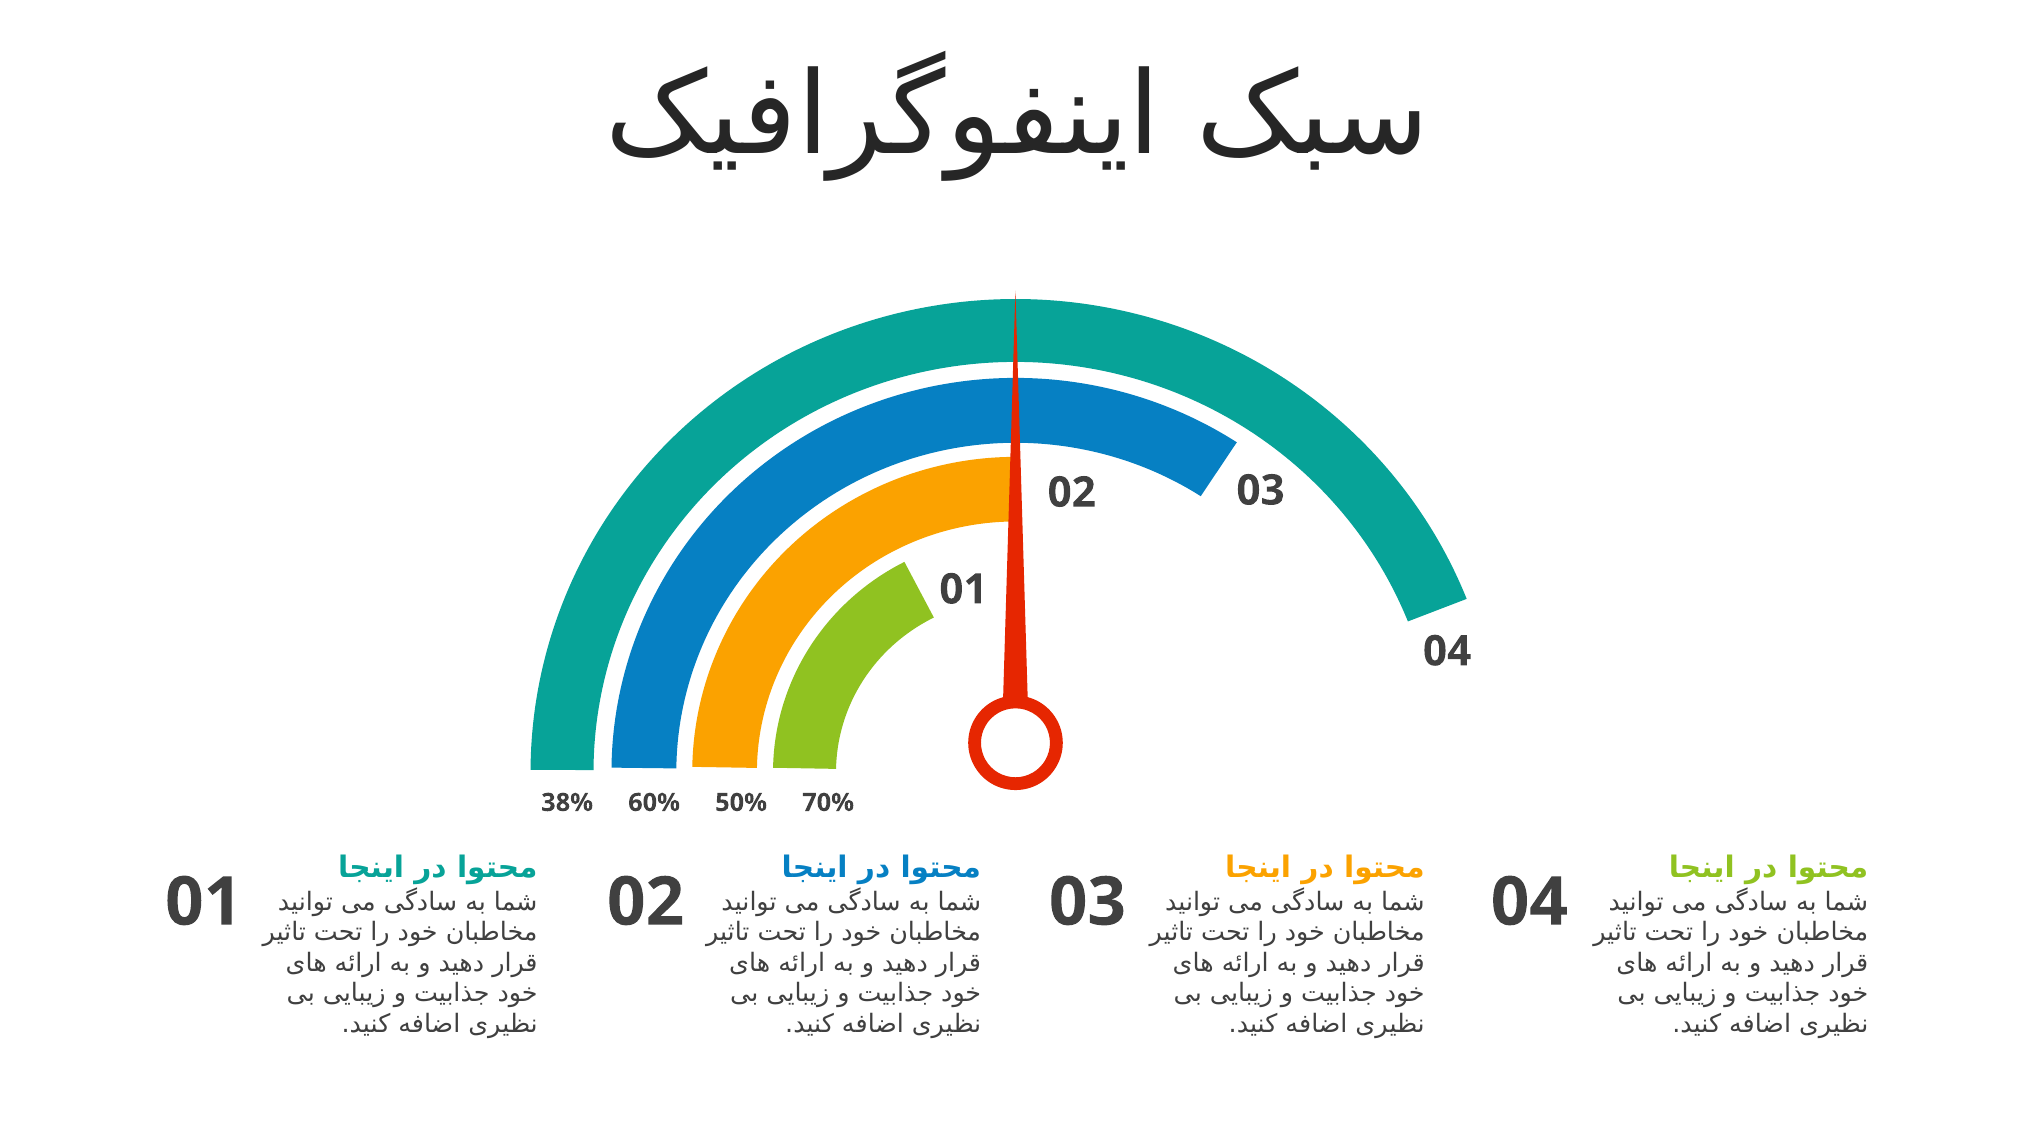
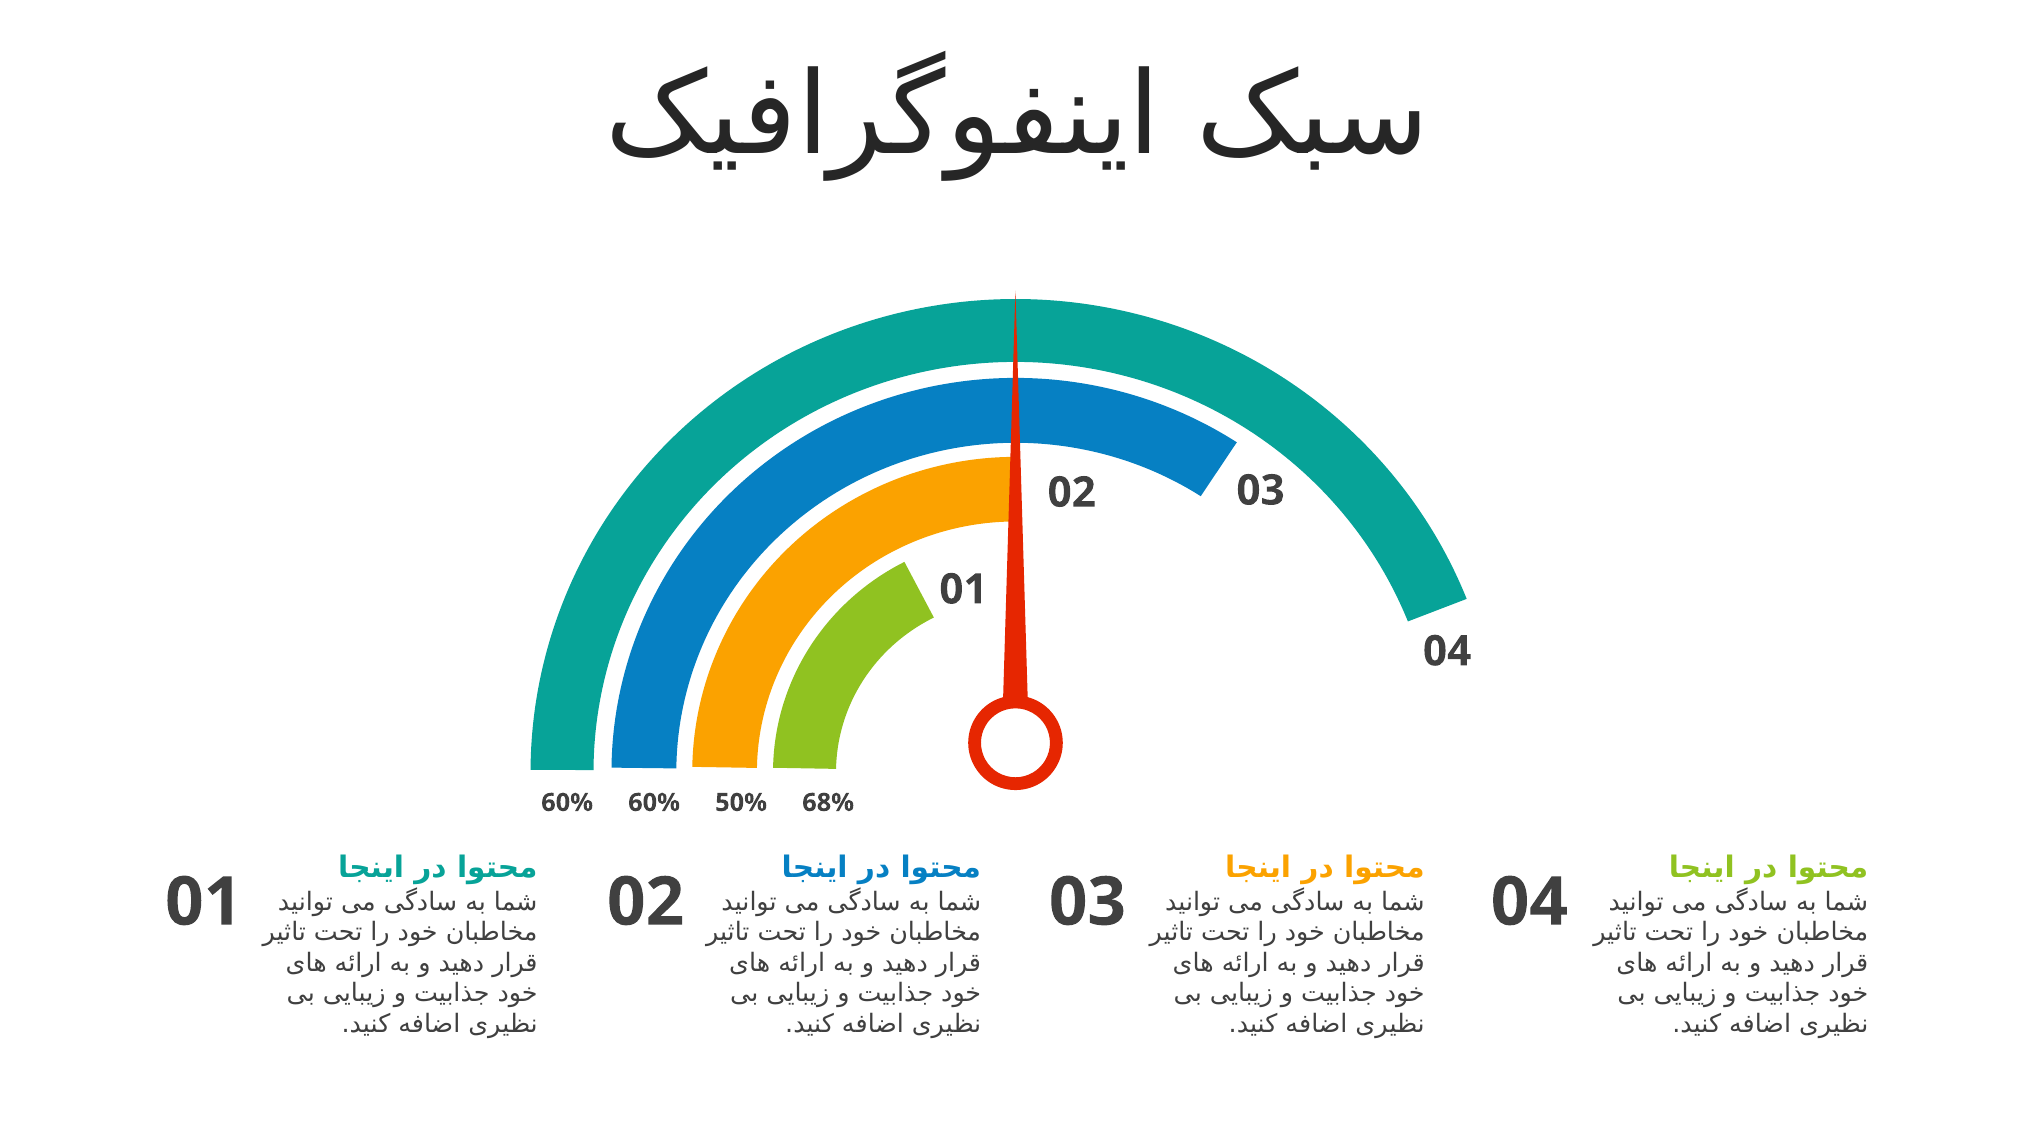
38%: 38% -> 60% (567, 803)
70%: 70% -> 68% (828, 803)
